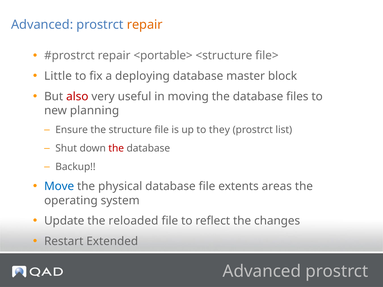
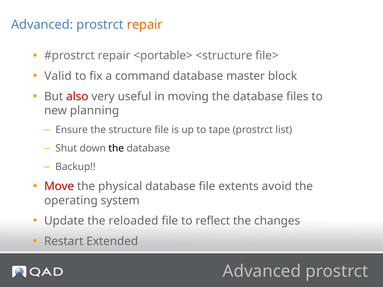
Little: Little -> Valid (58, 76)
deploying: deploying -> command (143, 76)
they: they -> tape (219, 130)
the colour: red -> black (116, 148)
Move colour: blue -> red (59, 187)
areas: areas -> avoid (277, 187)
